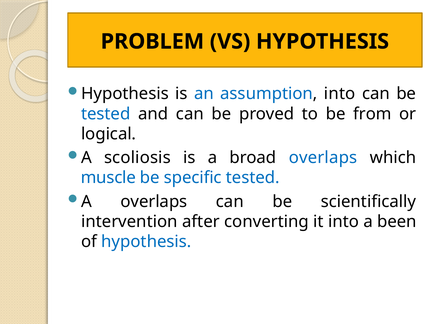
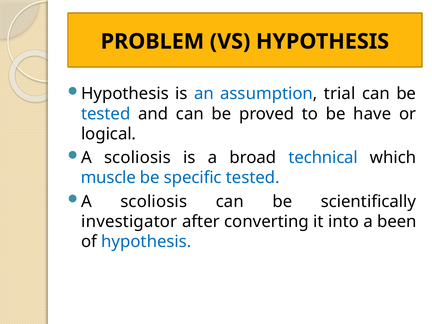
assumption into: into -> trial (340, 94)
from: from -> have (372, 114)
broad overlaps: overlaps -> technical (323, 158)
overlaps: overlaps -> scoliosis (154, 202)
intervention: intervention -> investigator (129, 222)
